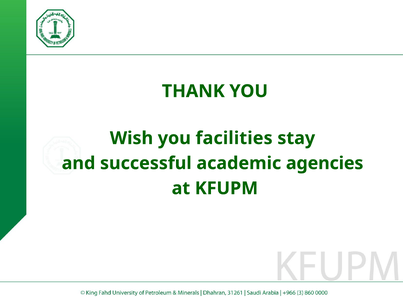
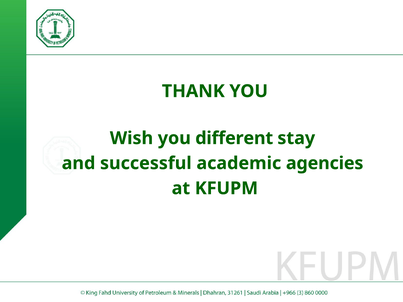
facilities: facilities -> different (234, 138)
